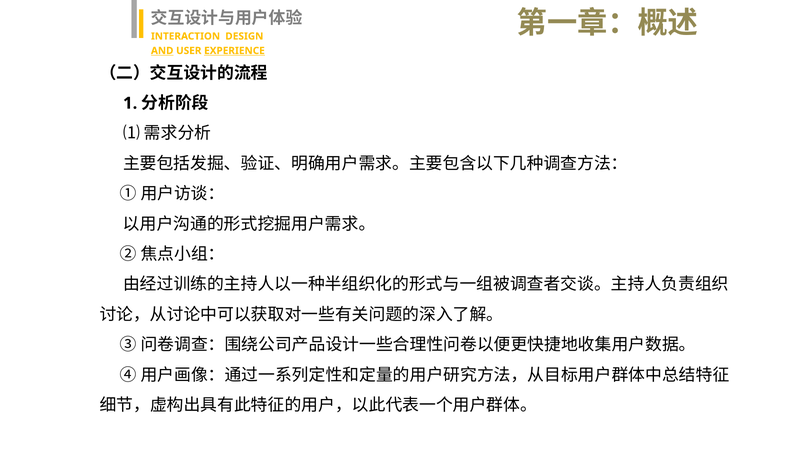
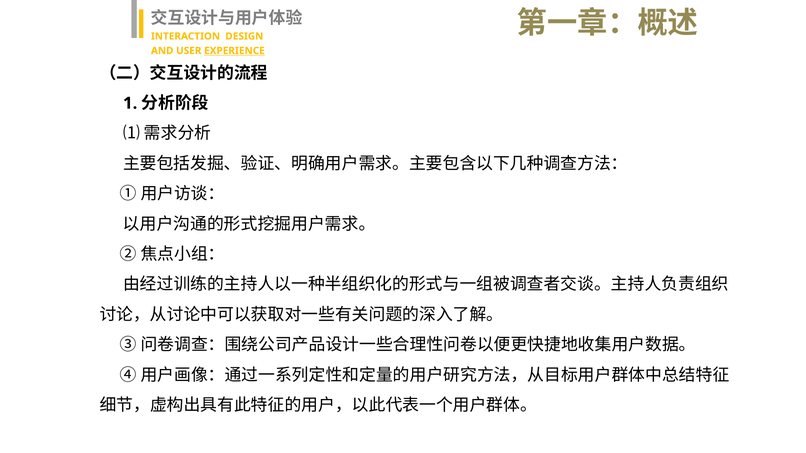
AND underline: present -> none (162, 51)
